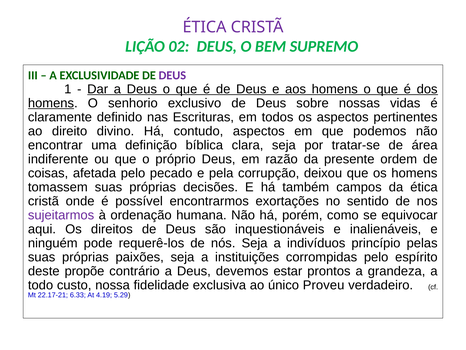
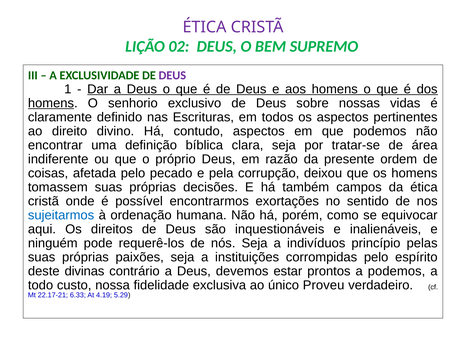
sujeitarmos colour: purple -> blue (61, 215)
propõe: propõe -> divinas (84, 271)
a grandeza: grandeza -> podemos (397, 271)
